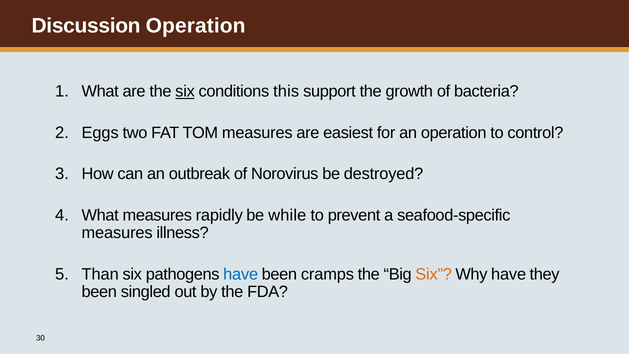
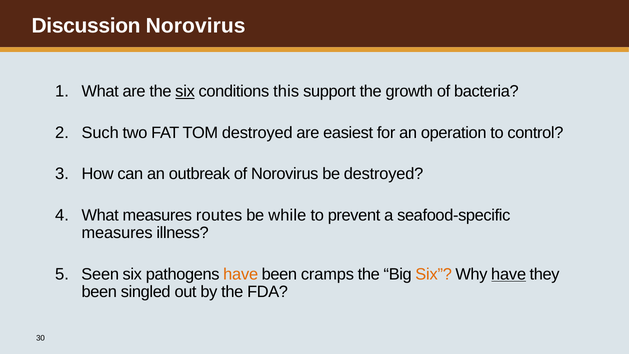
Discussion Operation: Operation -> Norovirus (196, 26)
Eggs: Eggs -> Such (100, 133)
TOM measures: measures -> destroyed (257, 133)
rapidly: rapidly -> routes (219, 215)
Than: Than -> Seen (100, 274)
have colour: blue -> orange (241, 274)
have underline: none -> present (509, 274)
